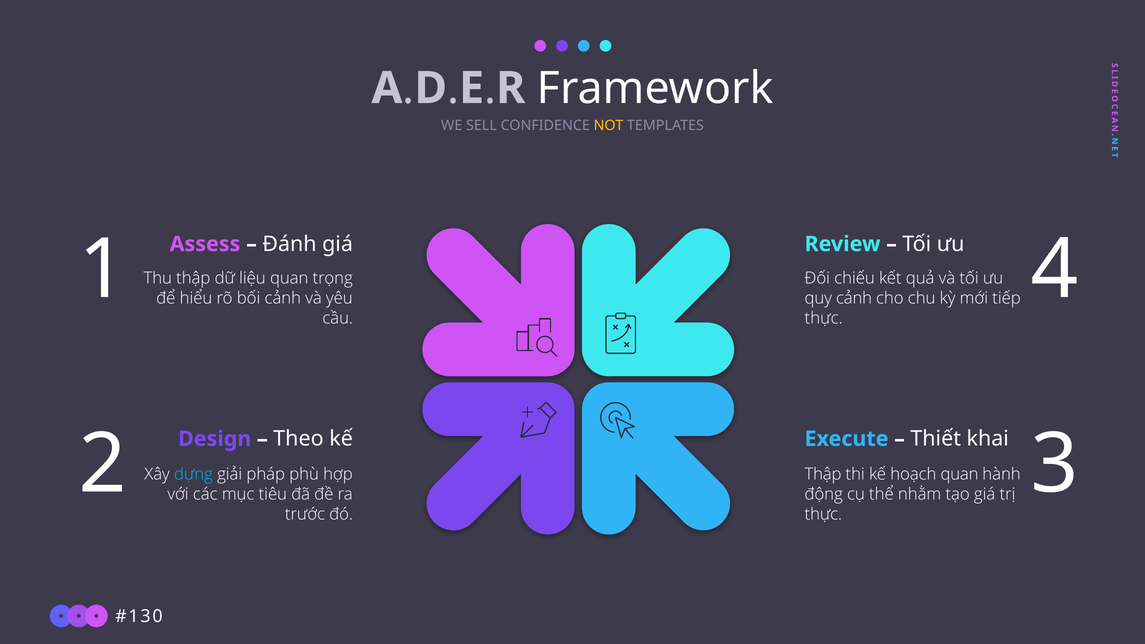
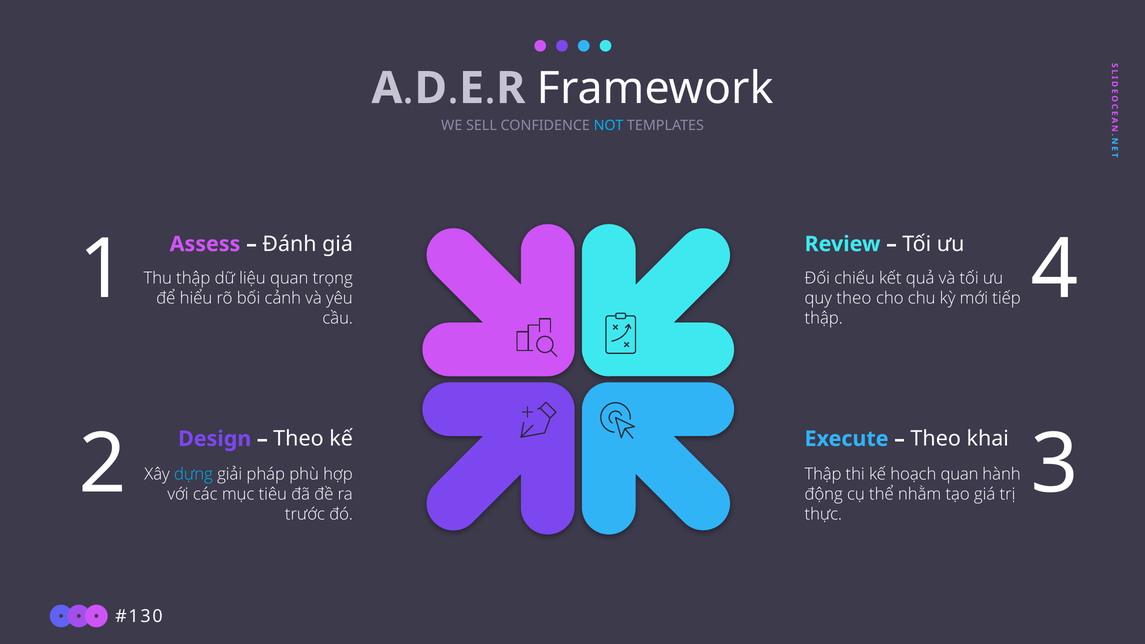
NOT colour: yellow -> light blue (609, 126)
quy cảnh: cảnh -> theo (854, 298)
thực: thực -> thập (824, 318)
Thiết: Thiết -> Theo (936, 439)
